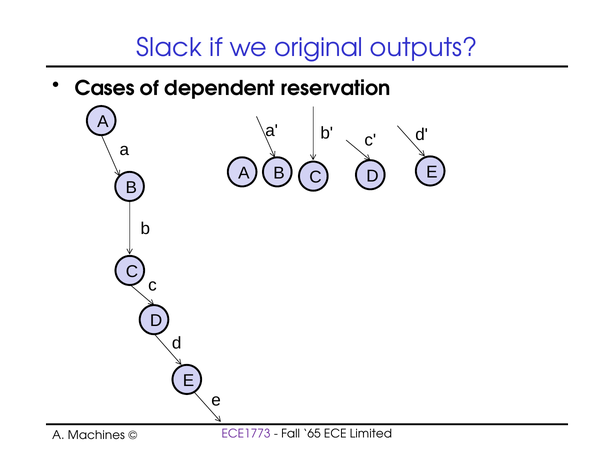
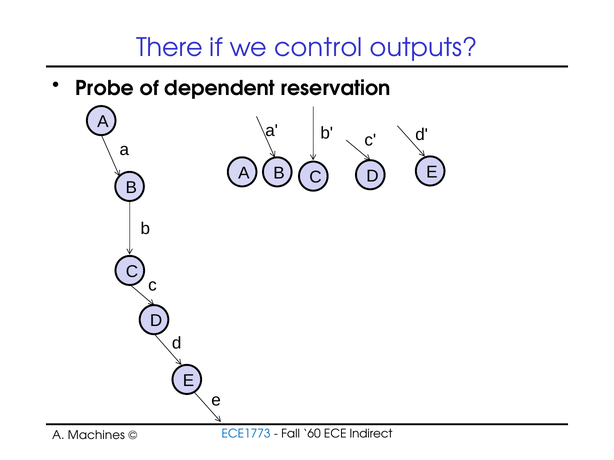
Slack: Slack -> There (169, 48)
original: original -> control (318, 48)
Cases: Cases -> Probe (105, 88)
ECE1773 colour: purple -> blue (246, 434)
65: 65 -> 60 (312, 434)
Limited: Limited -> Indirect (371, 434)
